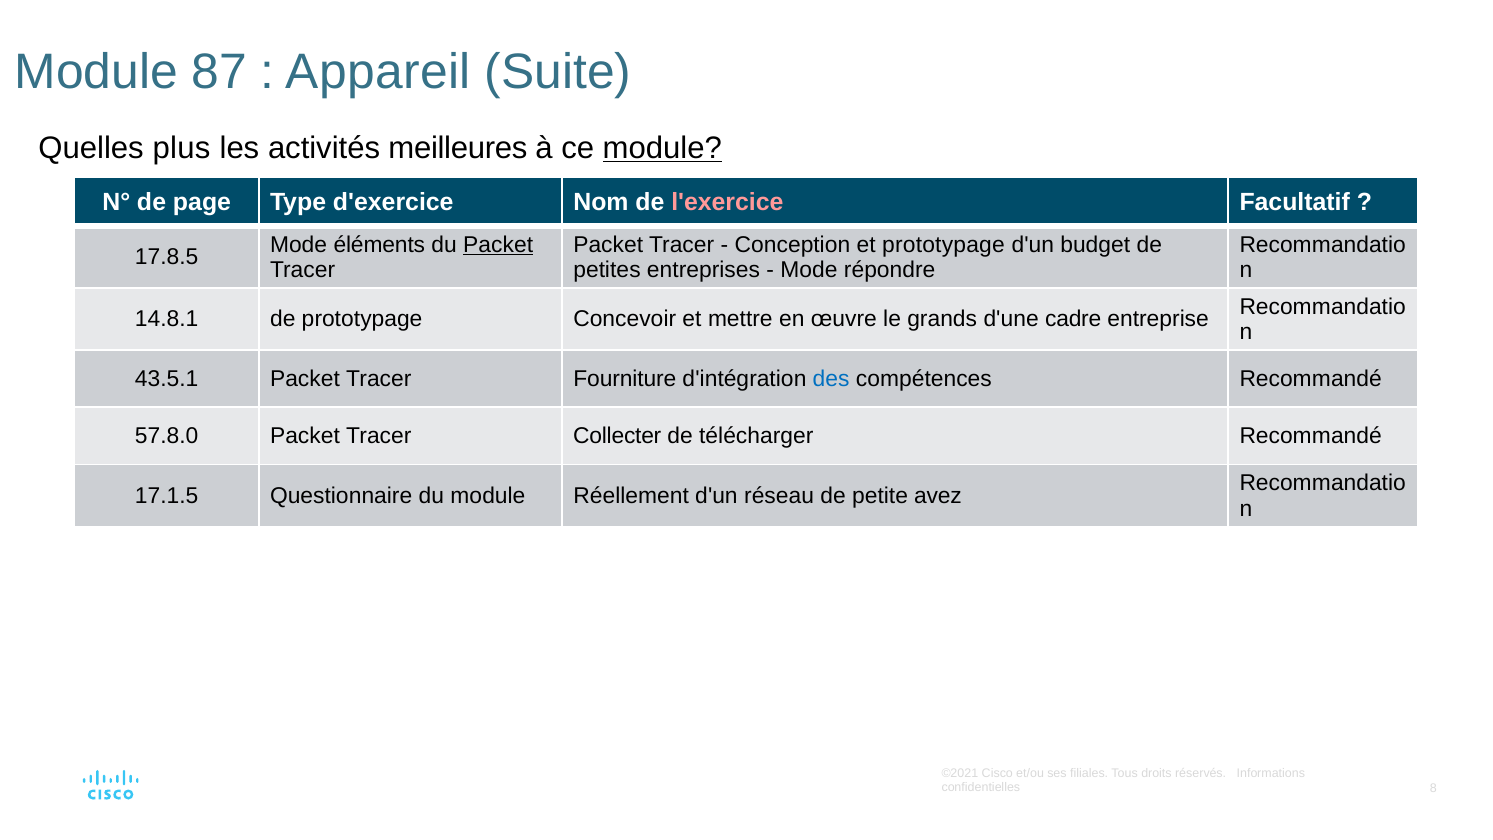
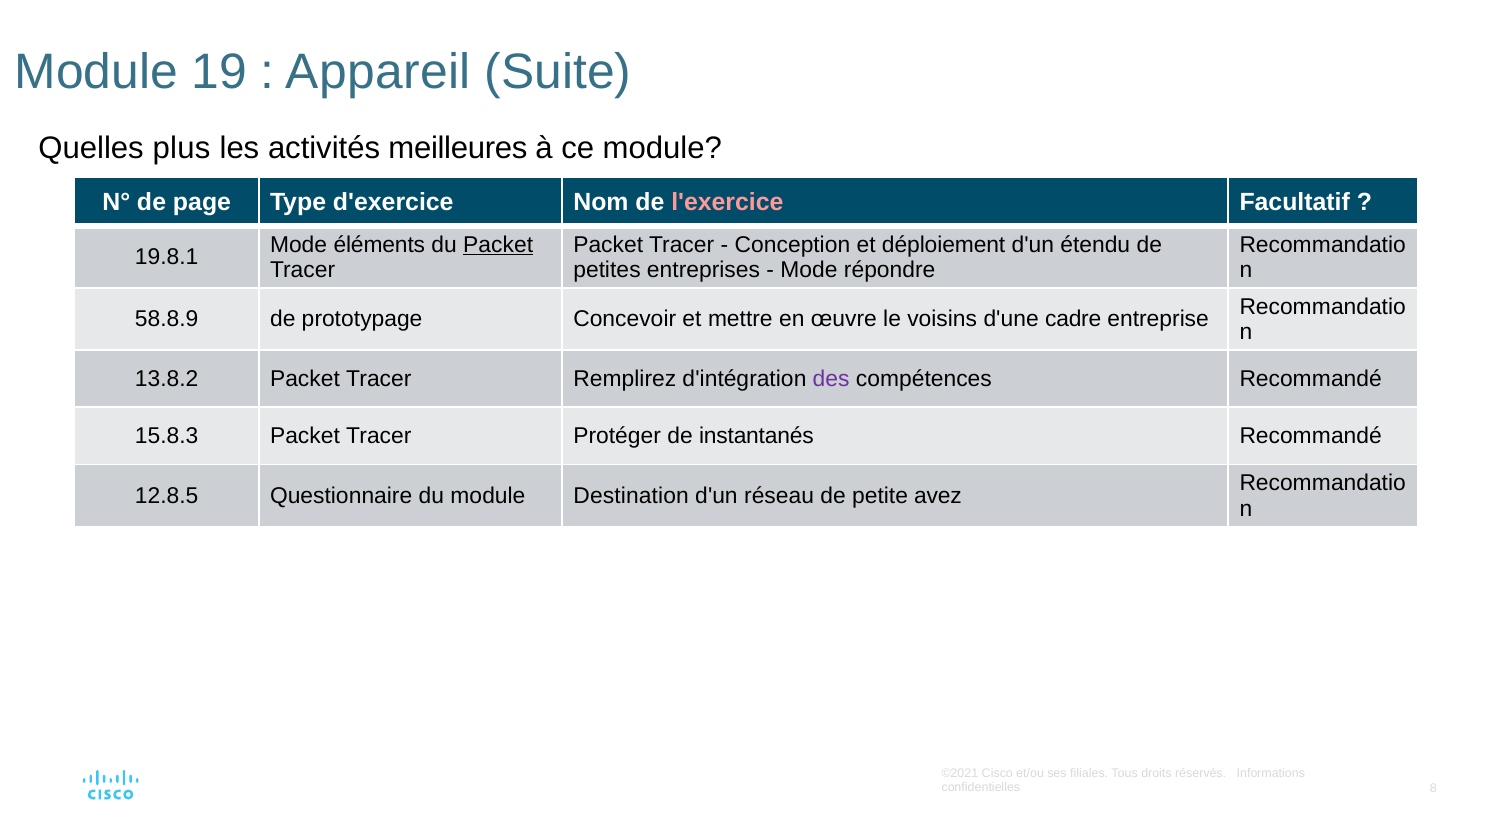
87: 87 -> 19 (219, 72)
module underline: present -> none (662, 148)
et prototypage: prototypage -> déploiement (944, 245)
budget: budget -> étendu (1095, 245)
17.8.5: 17.8.5 -> 19.8.1 (167, 257)
14.8.1: 14.8.1 -> 58.8.9 (167, 319)
grands: grands -> voisins (942, 319)
43.5.1: 43.5.1 -> 13.8.2 (167, 379)
Fourniture: Fourniture -> Remplirez (625, 379)
des colour: blue -> purple (831, 379)
57.8.0: 57.8.0 -> 15.8.3 (167, 436)
Collecter: Collecter -> Protéger (617, 436)
télécharger: télécharger -> instantanés (756, 436)
17.1.5: 17.1.5 -> 12.8.5 (167, 496)
Réellement: Réellement -> Destination (631, 496)
